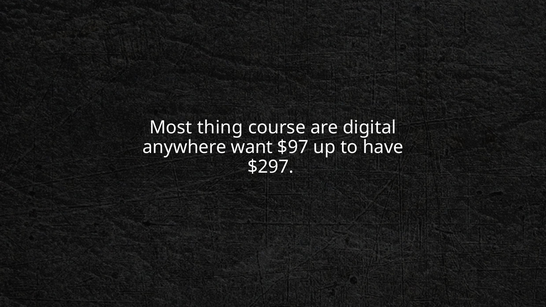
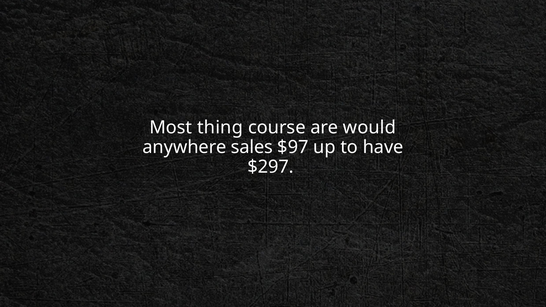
digital: digital -> would (369, 128)
want: want -> sales (252, 147)
